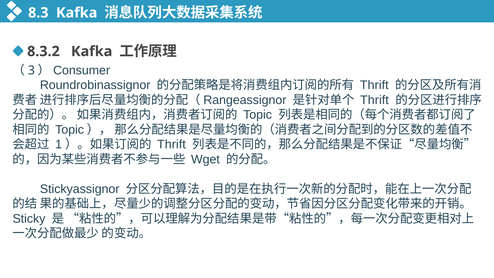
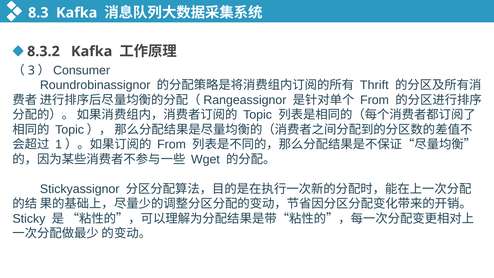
Thrift: Thrift -> From (375, 100)
Thrift: Thrift -> From (172, 144)
